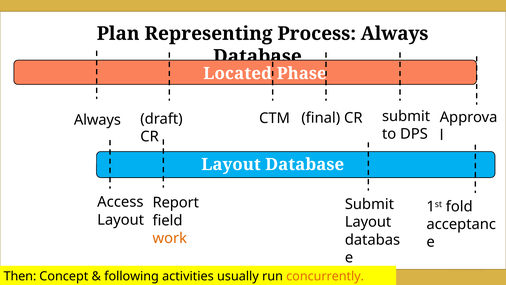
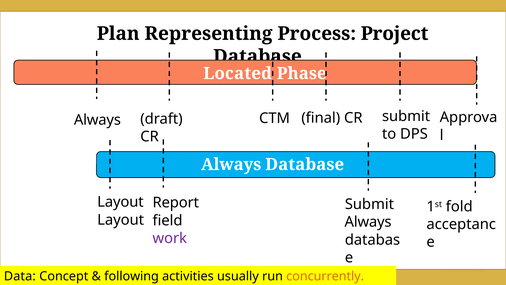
Process Always: Always -> Project (394, 34)
Layout: Layout -> Always (231, 164)
Access: Access -> Layout (120, 202)
Layout: Layout -> Always (368, 222)
work colour: orange -> purple (170, 238)
Then: Then -> Data (20, 276)
